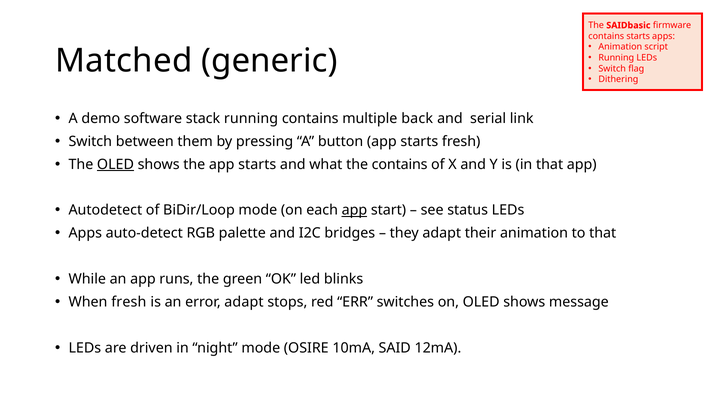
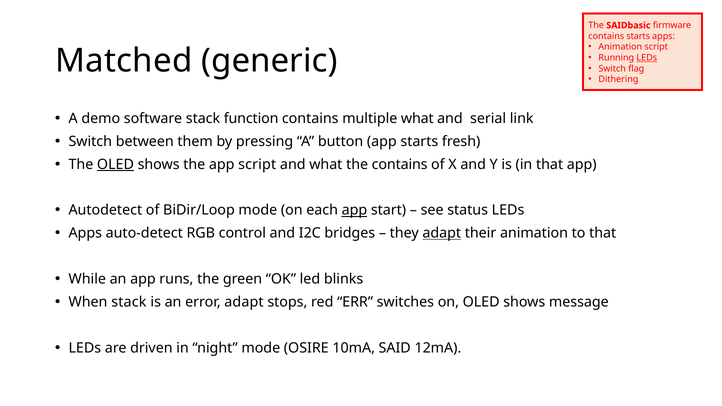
LEDs underline: none -> present (647, 58)
stack running: running -> function (251, 118)
multiple back: back -> what (417, 118)
the app starts: starts -> script (257, 164)
palette: palette -> control (242, 233)
adapt underline: none -> present (442, 233)
When fresh: fresh -> stack (129, 302)
